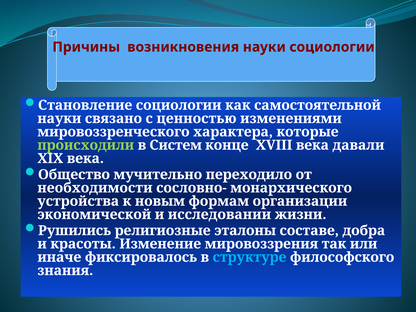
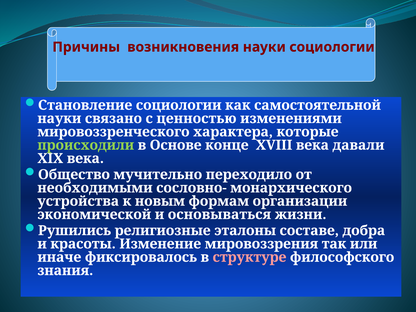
Систем: Систем -> Основе (176, 145)
необходимости: необходимости -> необходимыми (95, 188)
исследовании: исследовании -> основываться (219, 214)
структуре colour: light blue -> pink (250, 257)
